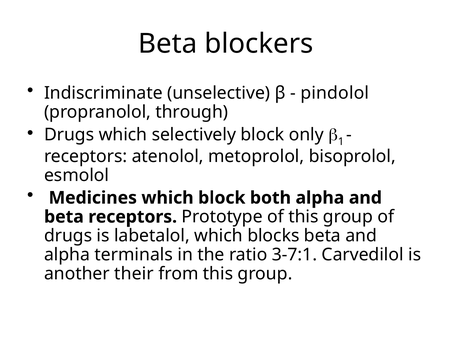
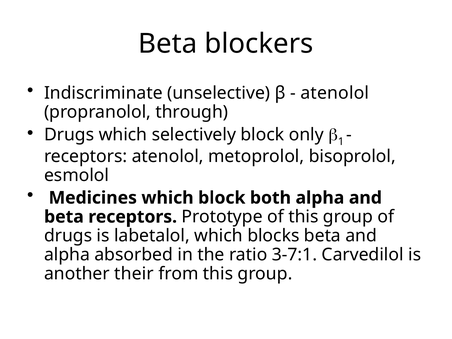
pindolol: pindolol -> atenolol (335, 93)
terminals: terminals -> absorbed (134, 255)
